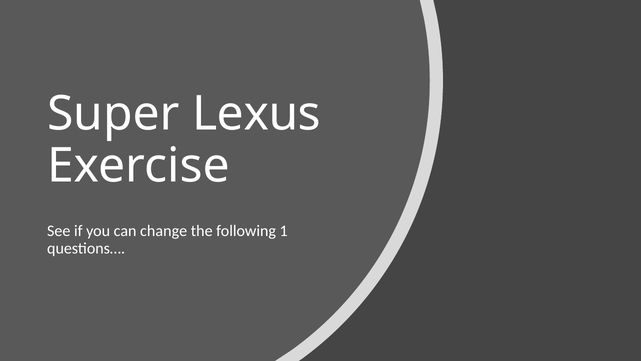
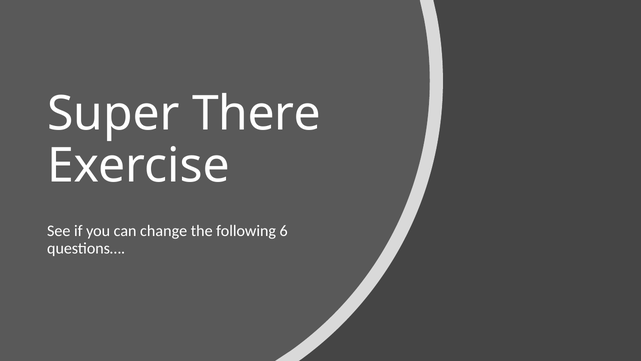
Lexus: Lexus -> There (257, 114)
1: 1 -> 6 (284, 231)
